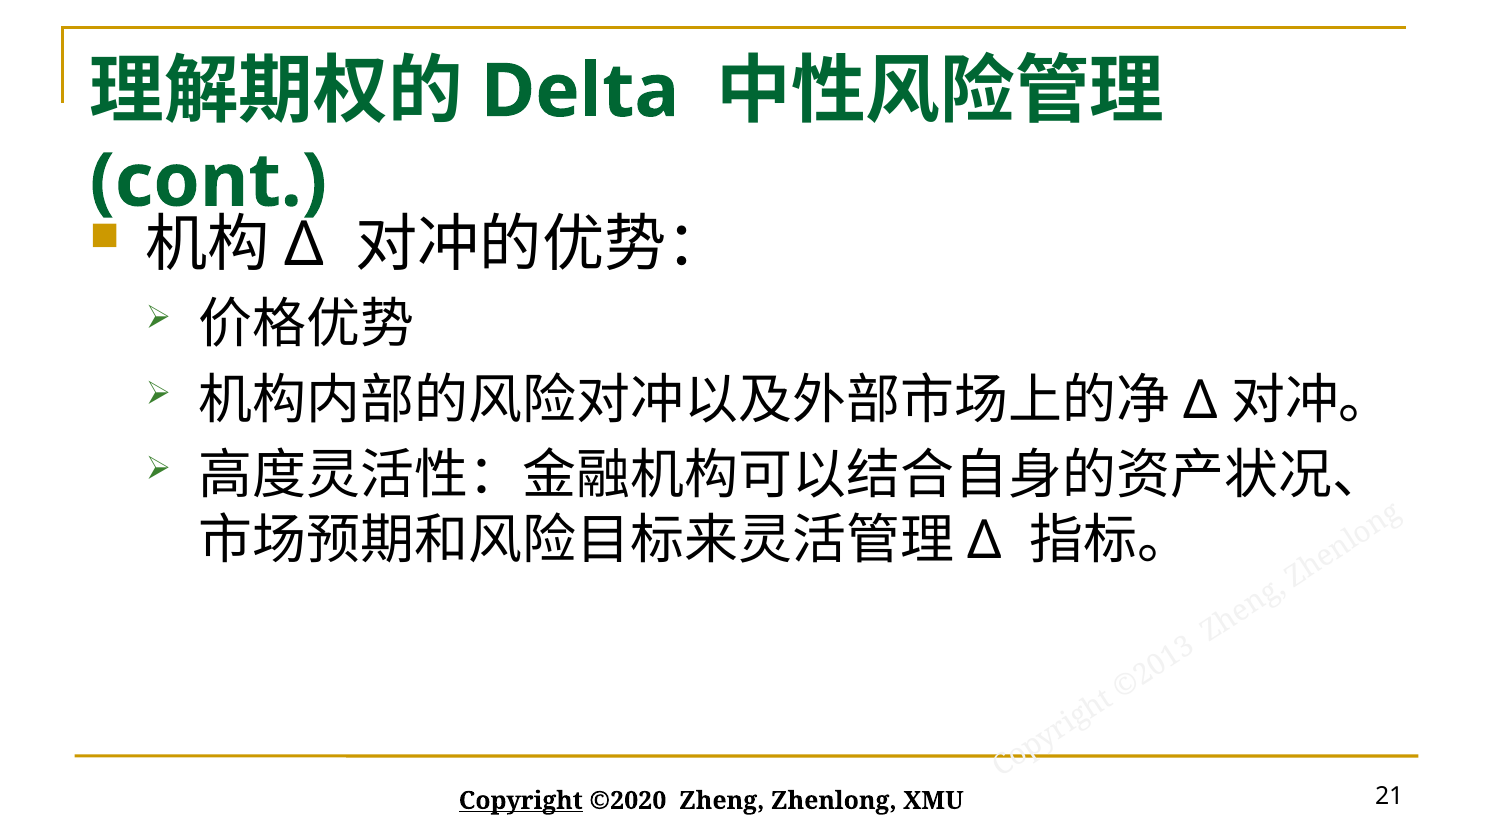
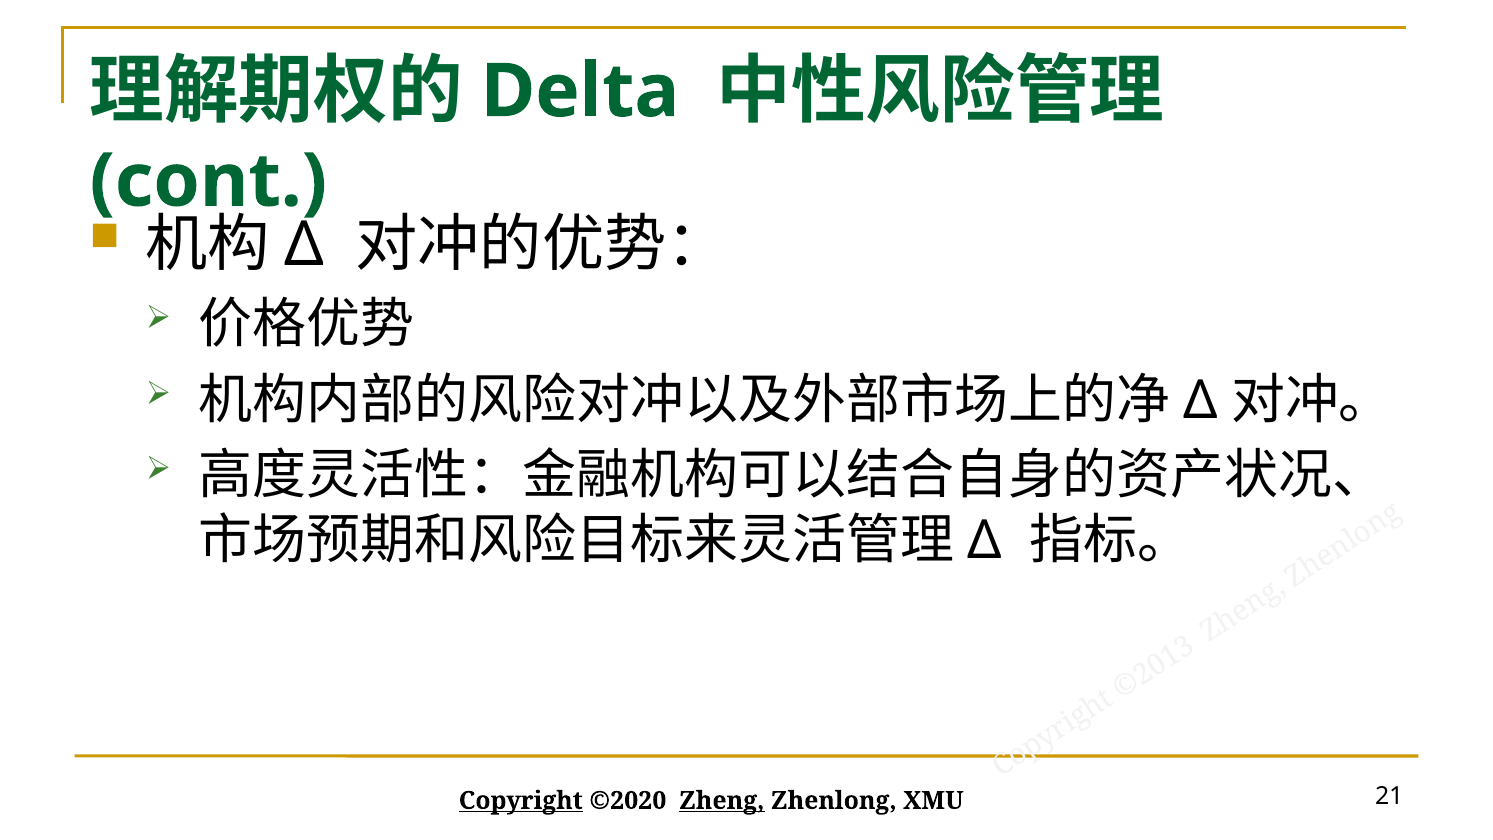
Zheng underline: none -> present (722, 800)
